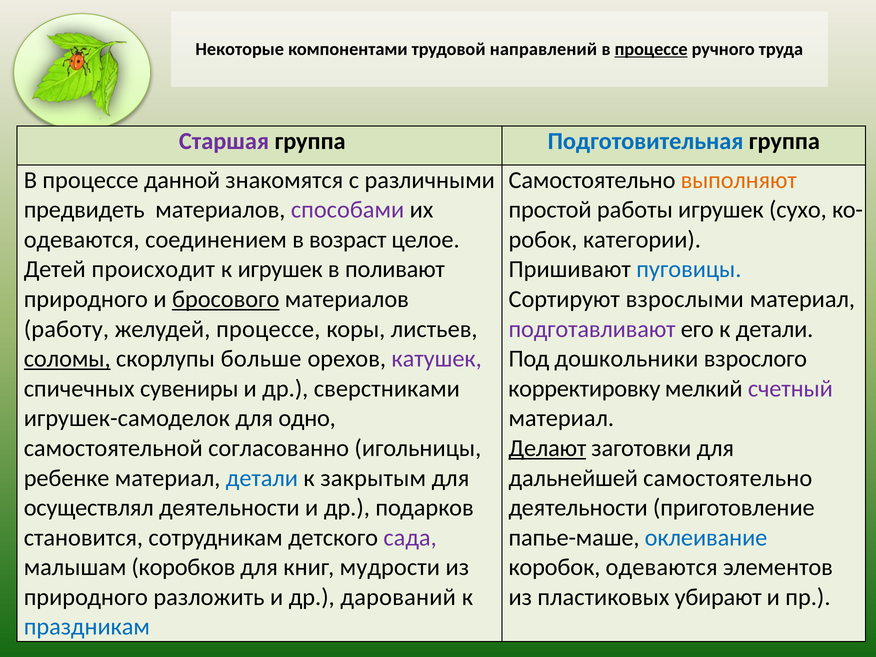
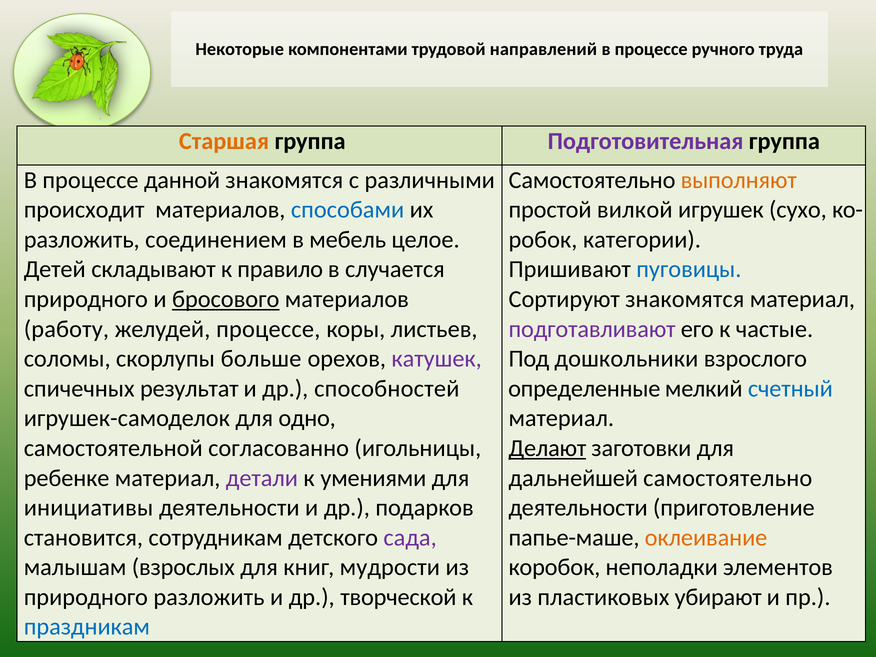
процессе underline: present -> none (651, 49)
Старшая colour: purple -> orange (224, 141)
Подготовительная colour: blue -> purple (646, 141)
предвидеть: предвидеть -> происходит (84, 210)
способами colour: purple -> blue (348, 210)
работы: работы -> вилкой (635, 210)
одеваются: одеваются -> разложить (82, 240)
возраст: возраст -> мебель (348, 240)
происходит: происходит -> складывают (154, 269)
к игрушек: игрушек -> правило (280, 269)
поливают: поливают -> случается (395, 269)
Сортируют взрослыми: взрослыми -> знакомятся (685, 299)
к детали: детали -> частые (775, 329)
соломы underline: present -> none (67, 359)
сувениры: сувениры -> результат (189, 389)
сверстниками: сверстниками -> способностей (387, 389)
корректировку: корректировку -> определенные (584, 389)
счетный colour: purple -> blue (790, 389)
детали colour: blue -> purple (262, 478)
закрытым: закрытым -> умениями (373, 478)
осуществлял: осуществлял -> инициативы (89, 508)
оклеивание colour: blue -> orange (706, 538)
коробков: коробков -> взрослых (183, 567)
коробок одеваются: одеваются -> неполадки (662, 567)
дарований: дарований -> творческой (398, 597)
